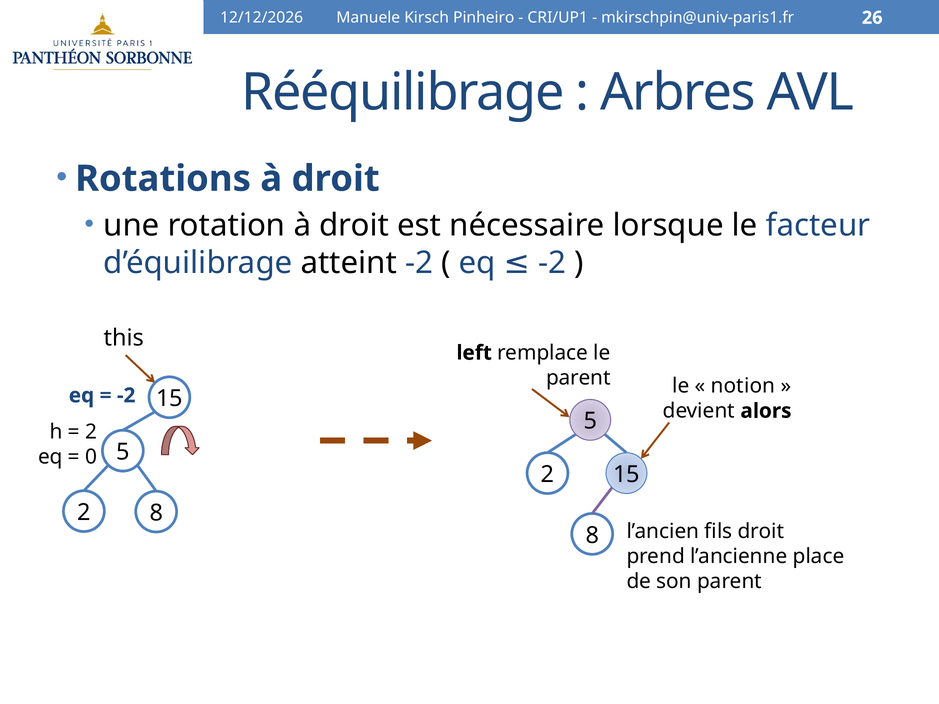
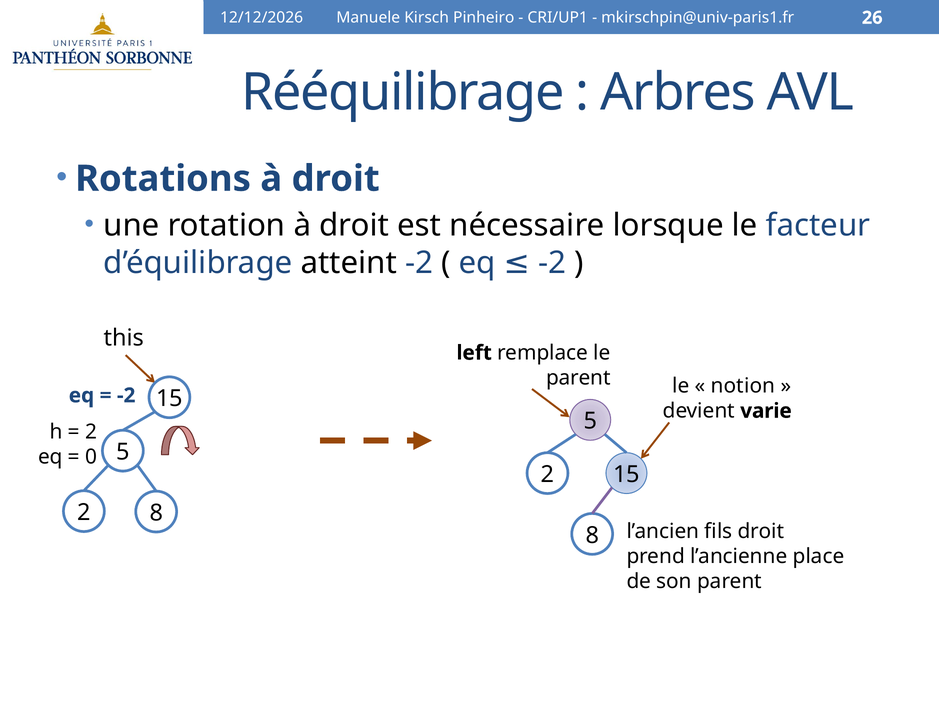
alors: alors -> varie (766, 411)
